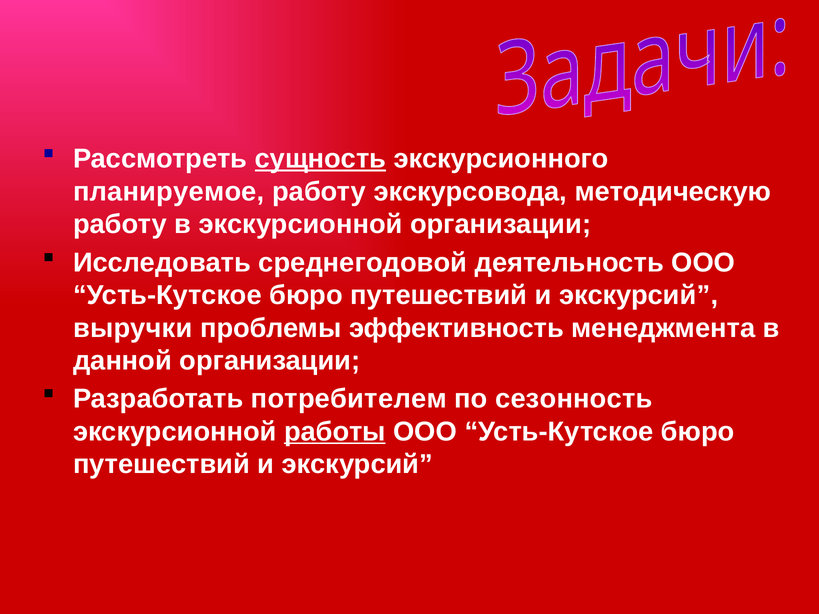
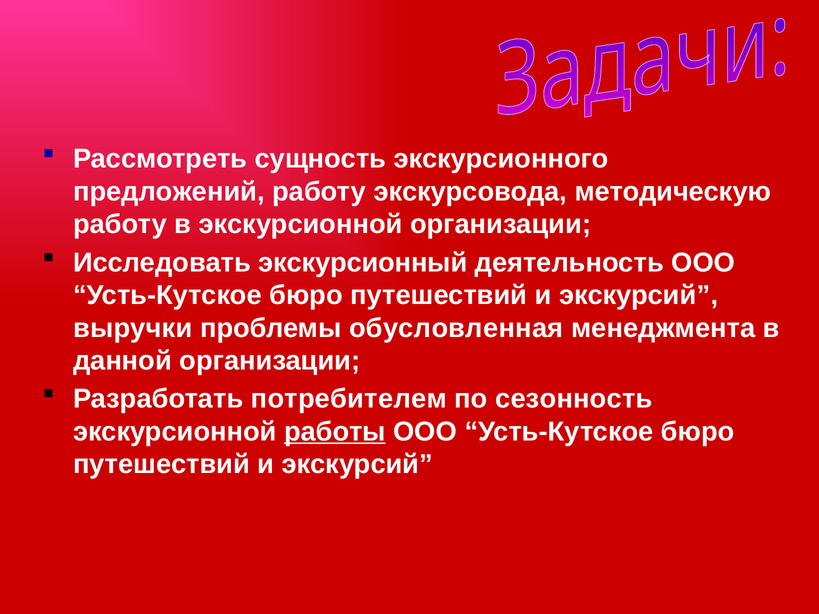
сущность underline: present -> none (320, 159)
планируемое: планируемое -> предложений (169, 192)
среднегодовой: среднегодовой -> экскурсионный (363, 263)
эффективность: эффективность -> обусловленная (456, 328)
